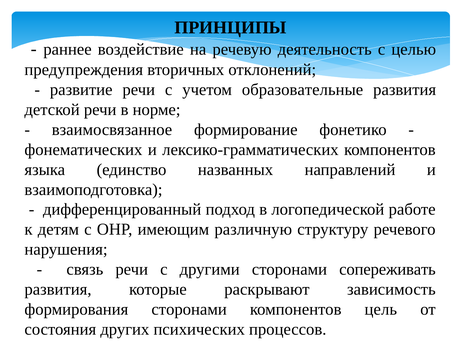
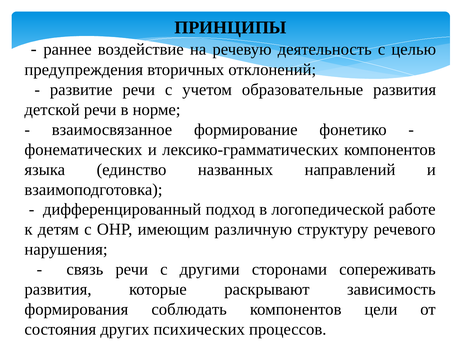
формирования сторонами: сторонами -> соблюдать (189, 309)
цель: цель -> цели (381, 309)
